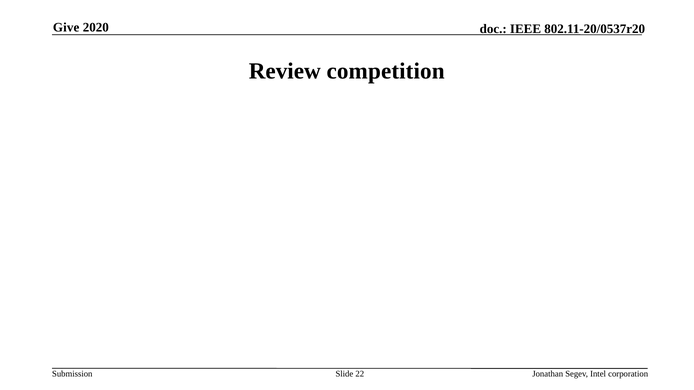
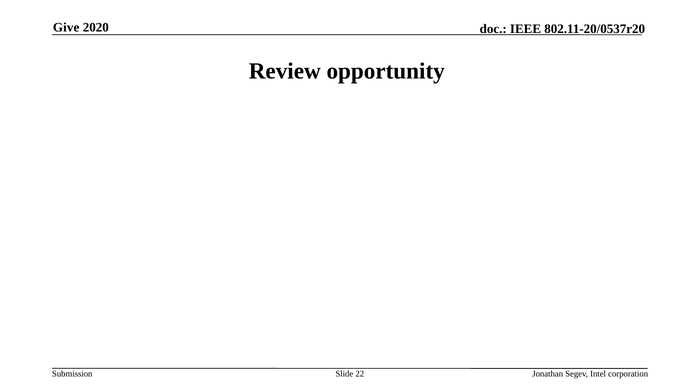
competition: competition -> opportunity (386, 71)
